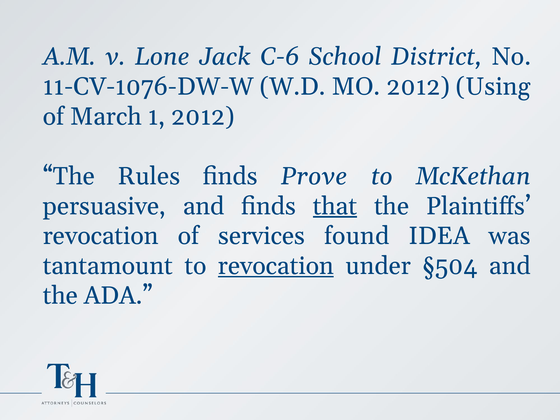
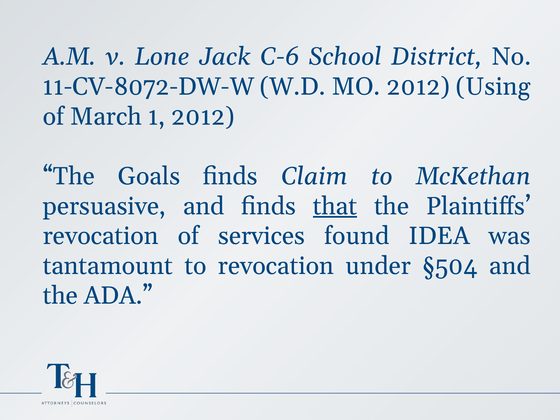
11-CV-1076-DW-W: 11-CV-1076-DW-W -> 11-CV-8072-DW-W (148, 87)
Rules: Rules -> Goals (149, 176)
Prove: Prove -> Claim (314, 176)
revocation underline: present -> none (276, 266)
